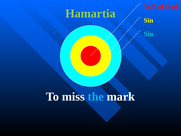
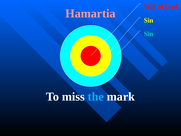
Hamartia colour: light green -> pink (90, 13)
